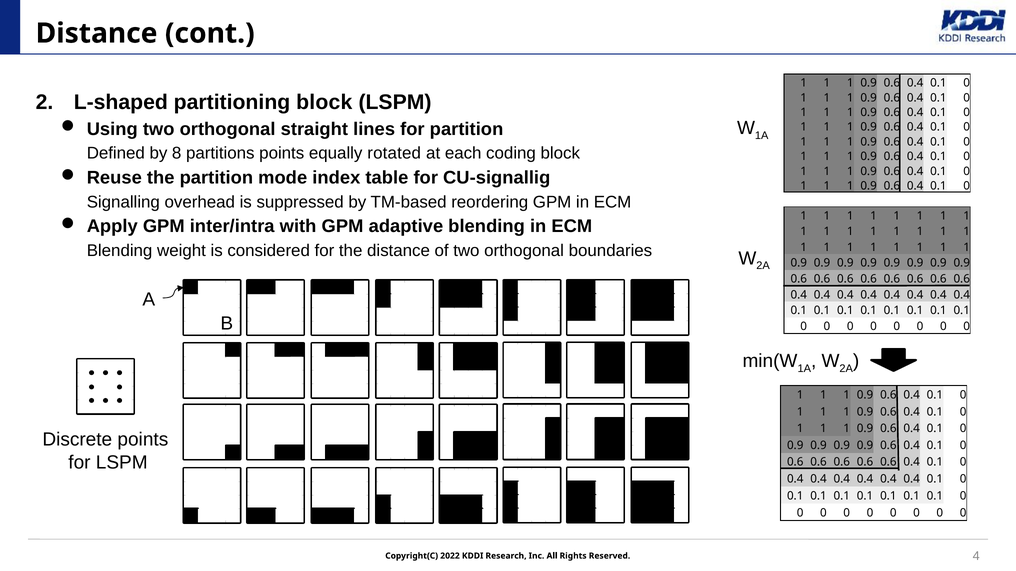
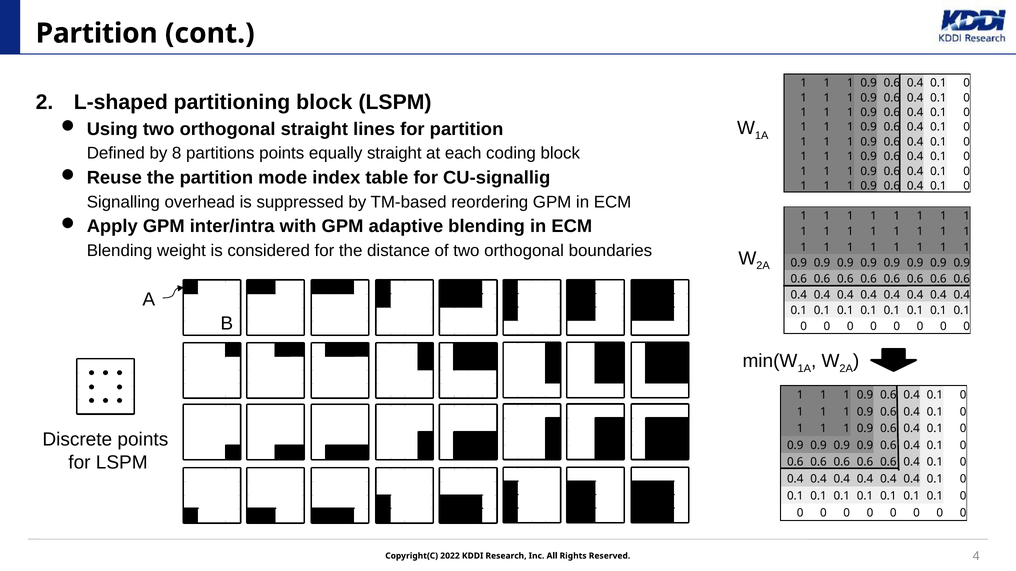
Distance: Distance -> Partition (97, 33)
equally rotated: rotated -> straight (394, 154)
